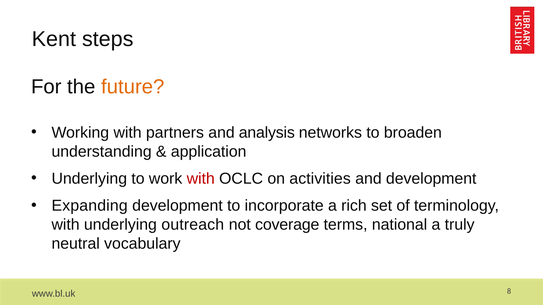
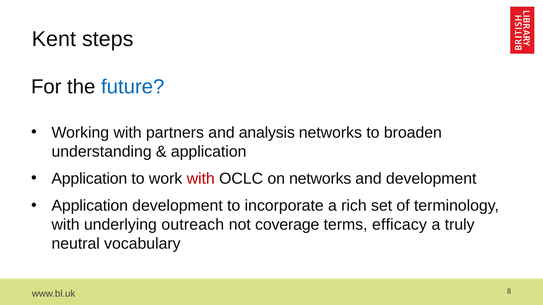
future colour: orange -> blue (133, 87)
Underlying: Underlying -> Application (89, 179)
on activities: activities -> networks (320, 179)
Expanding: Expanding -> Application (90, 206)
national: national -> efficacy (399, 225)
